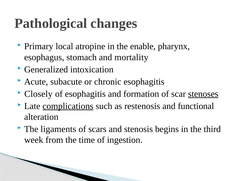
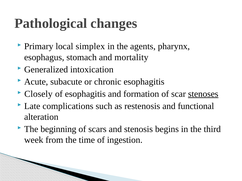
atropine: atropine -> simplex (90, 46)
enable: enable -> agents (143, 46)
complications underline: present -> none (68, 106)
ligaments: ligaments -> beginning (58, 129)
